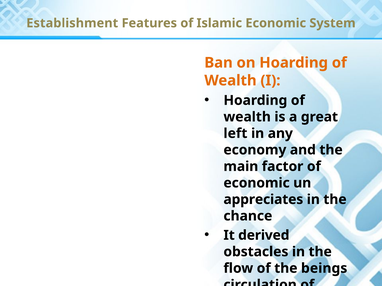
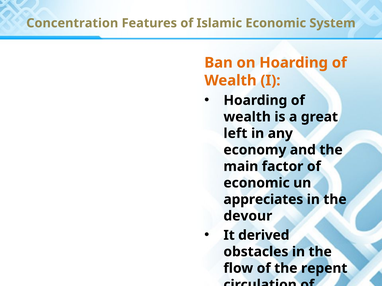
Establishment: Establishment -> Concentration (72, 23)
chance: chance -> devour (248, 216)
beings: beings -> repent (324, 269)
